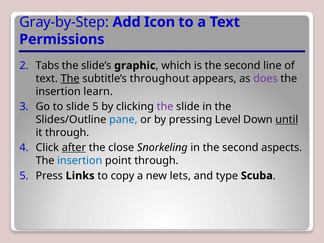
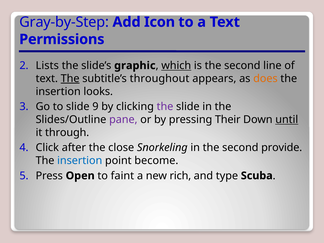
Tabs: Tabs -> Lists (47, 66)
which underline: none -> present (176, 66)
does colour: purple -> orange (265, 79)
learn: learn -> looks (98, 91)
slide 5: 5 -> 9 (95, 107)
pane colour: blue -> purple (123, 120)
Level: Level -> Their (228, 120)
after underline: present -> none (74, 148)
aspects: aspects -> provide (282, 148)
point through: through -> become (156, 161)
Links: Links -> Open (80, 176)
copy: copy -> faint (122, 176)
lets: lets -> rich (180, 176)
